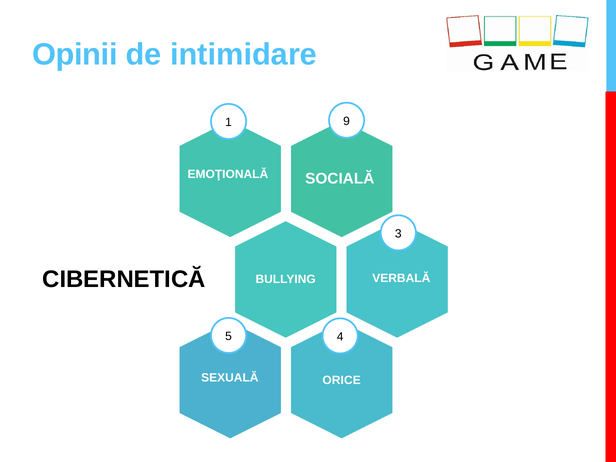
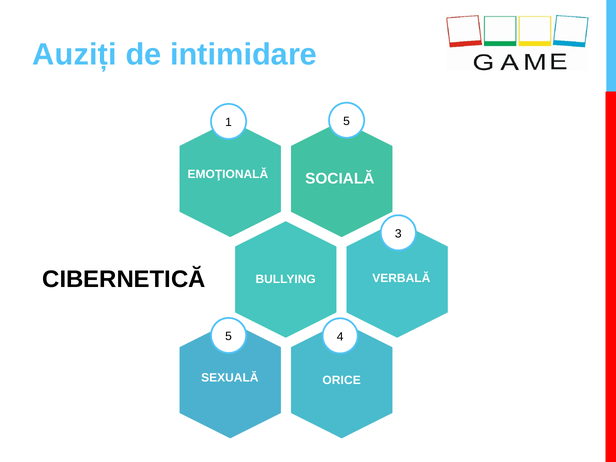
Opinii: Opinii -> Auziți (75, 55)
1 9: 9 -> 5 (347, 121)
